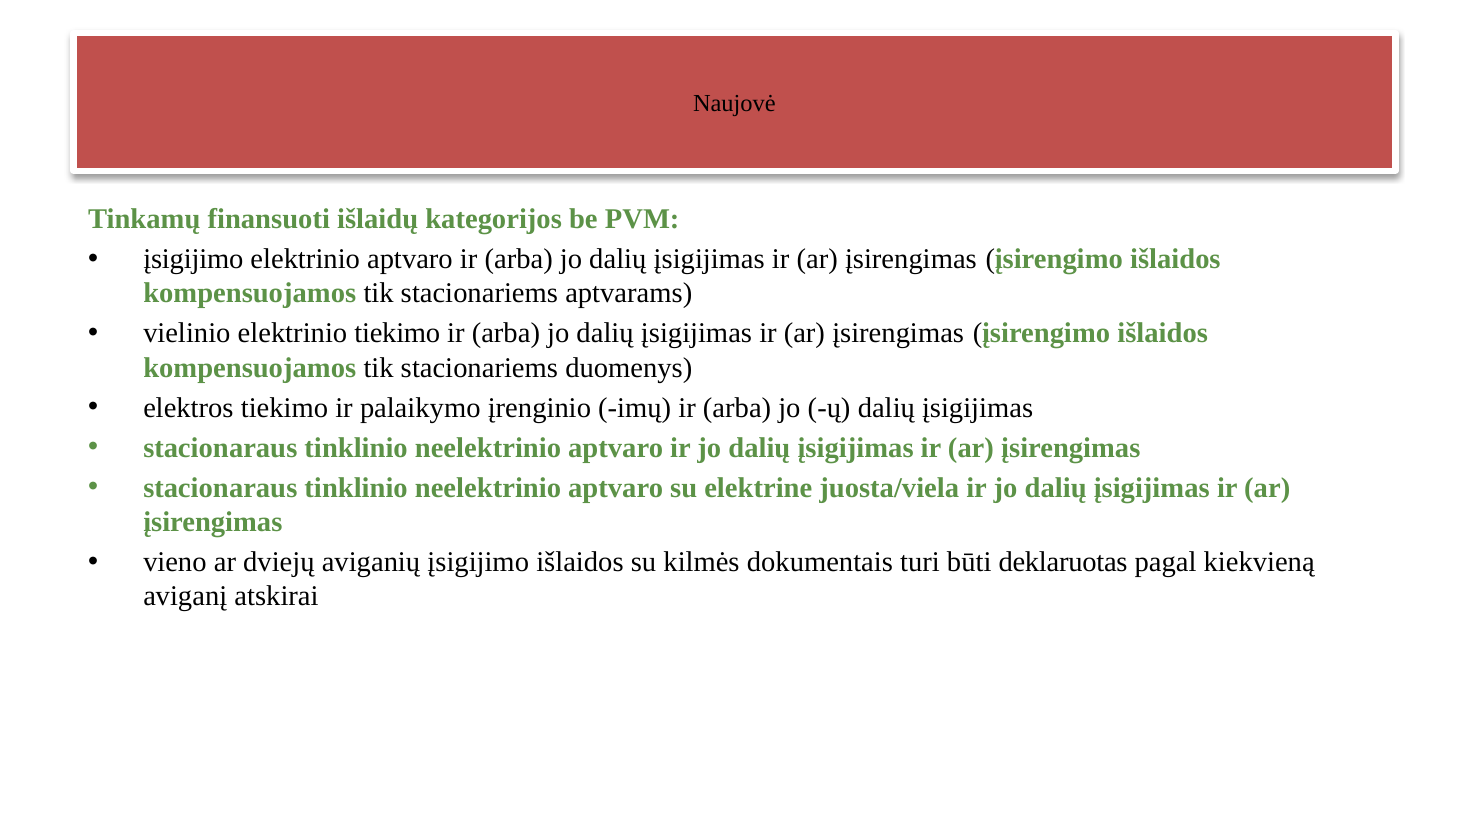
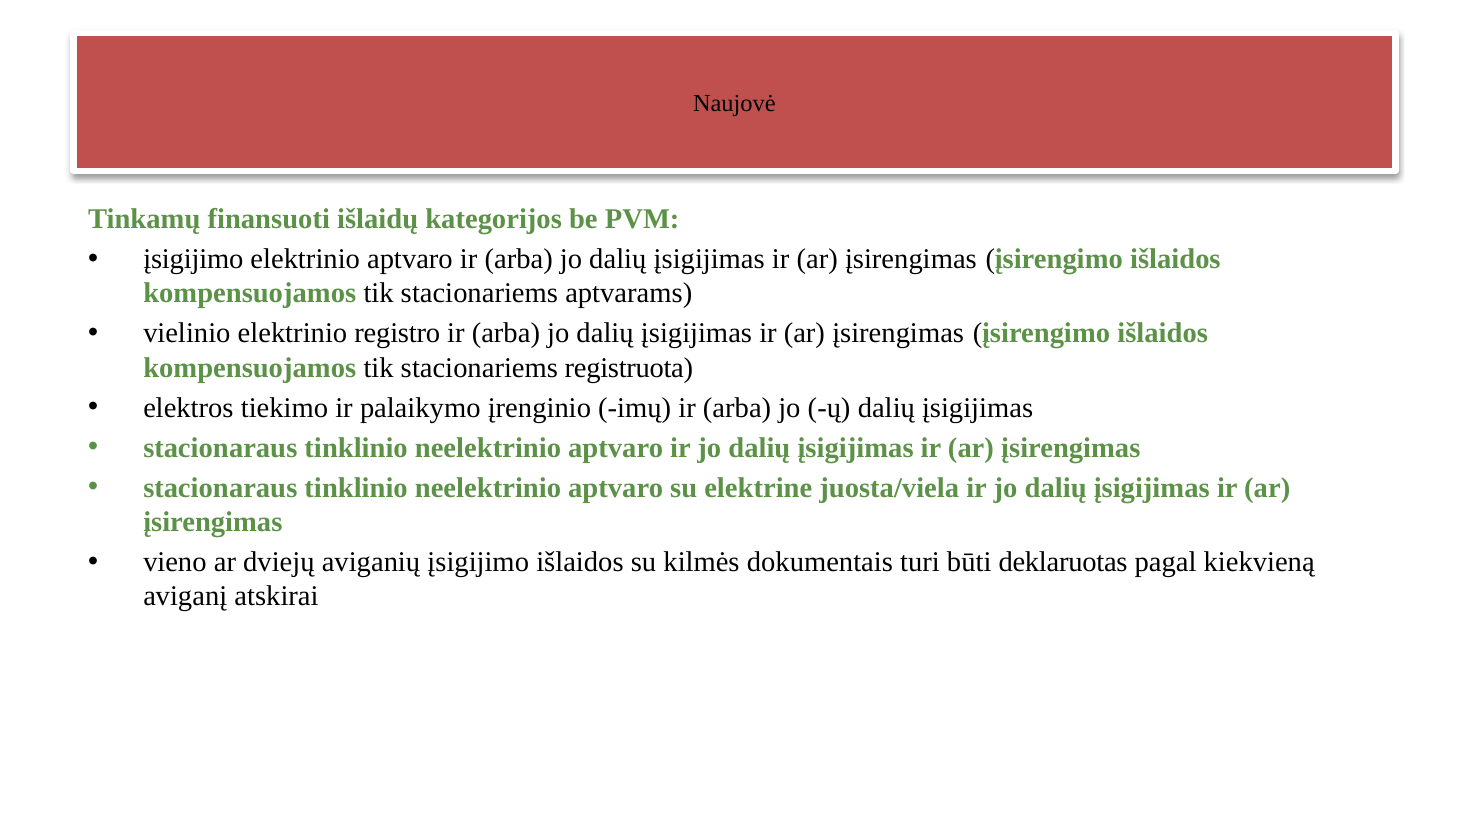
elektrinio tiekimo: tiekimo -> registro (397, 334)
duomenys: duomenys -> registruota (629, 368)
